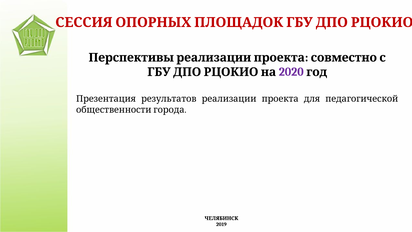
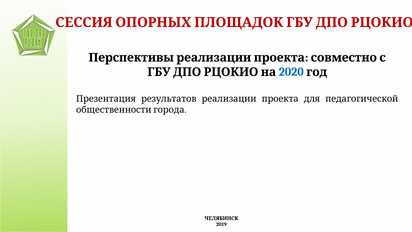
2020 colour: purple -> blue (291, 72)
